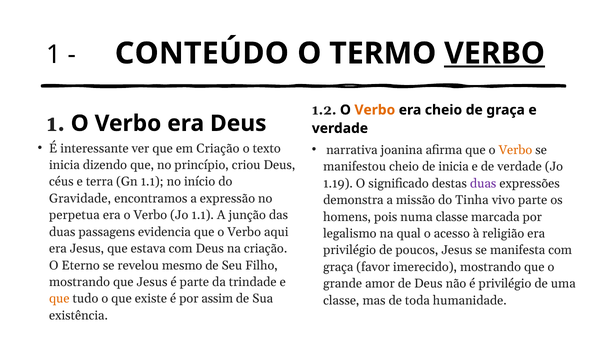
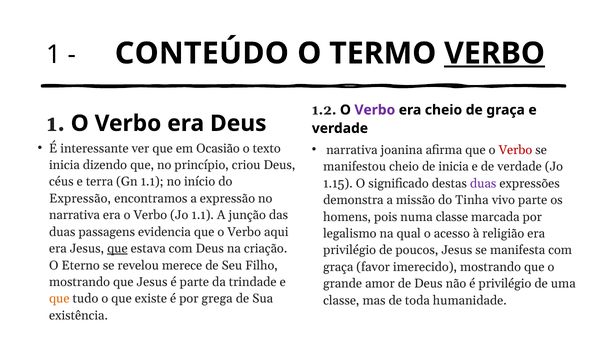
Verbo colour: orange -> purple (375, 110)
em Criação: Criação -> Ocasião (218, 148)
Verbo colour: orange -> red (515, 150)
1.19: 1.19 -> 1.15 (338, 183)
Gravidade: Gravidade -> Expressão (80, 198)
perpetua: perpetua -> narrativa (74, 215)
que underline: none -> present (117, 248)
mesmo: mesmo -> merece (182, 265)
assim: assim -> grega (217, 298)
